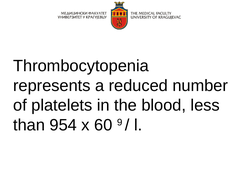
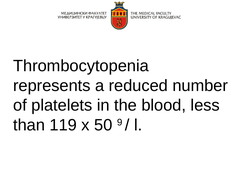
954: 954 -> 119 (63, 125)
60: 60 -> 50 (103, 125)
